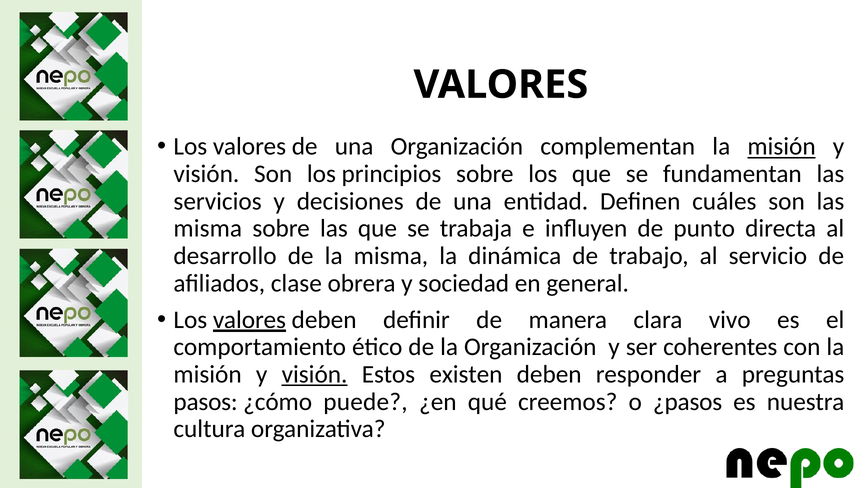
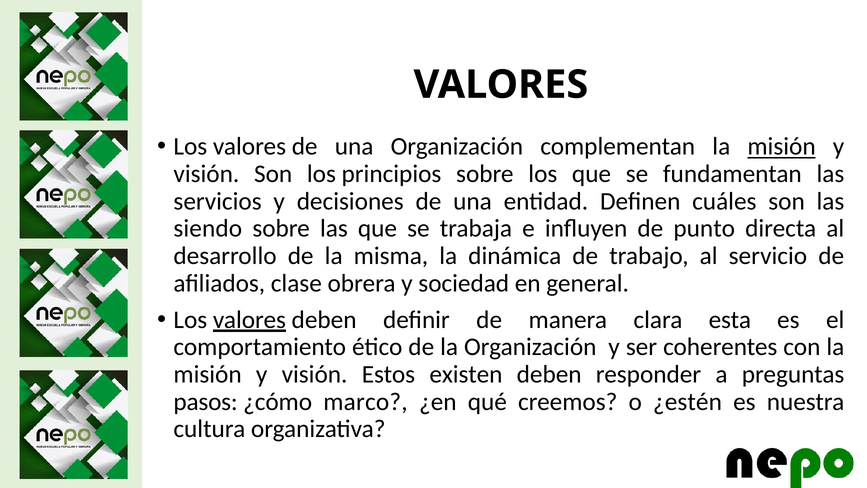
misma: misma -> siendo (208, 228)
vivo: vivo -> esta (730, 319)
visión underline: present -> none (315, 374)
puede: puede -> marco (365, 401)
¿pasos: ¿pasos -> ¿estén (687, 401)
